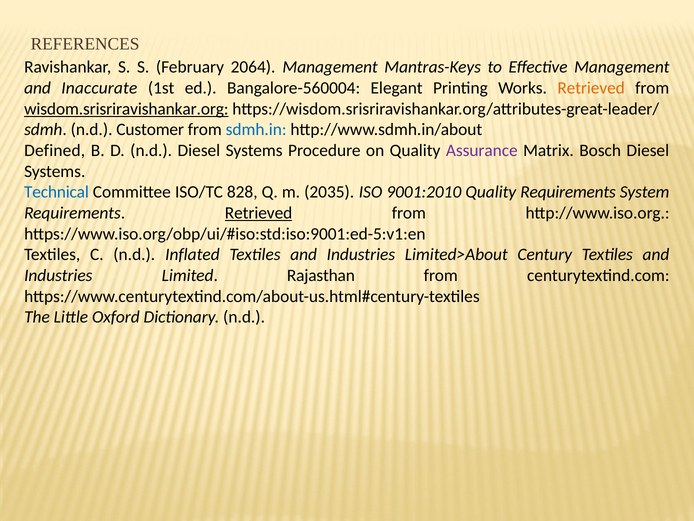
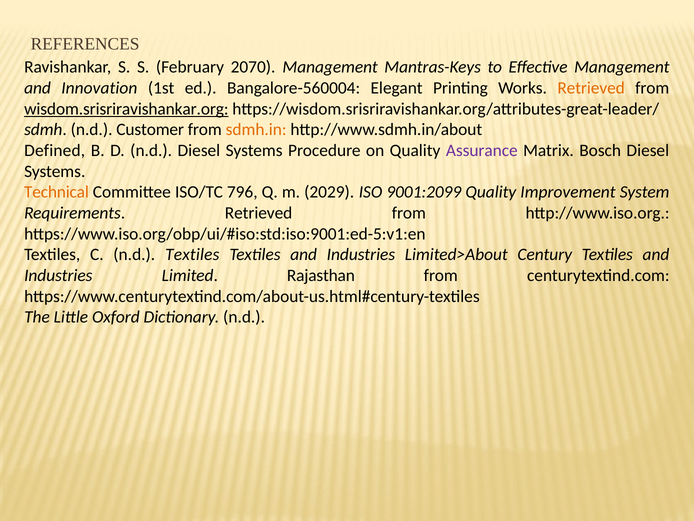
2064: 2064 -> 2070 (253, 67)
Inaccurate: Inaccurate -> Innovation (99, 88)
sdmh.in colour: blue -> orange (256, 130)
Technical colour: blue -> orange (56, 192)
828: 828 -> 796 (242, 192)
2035: 2035 -> 2029 (329, 192)
9001:2010: 9001:2010 -> 9001:2099 (424, 192)
Quality Requirements: Requirements -> Improvement (568, 192)
Retrieved underline: present -> none (259, 213)
n.d Inflated: Inflated -> Textiles (192, 254)
